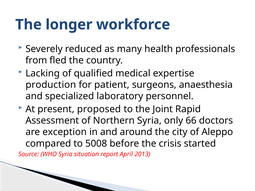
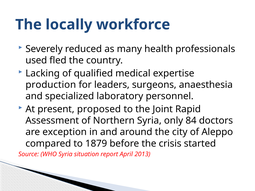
longer: longer -> locally (69, 25)
from: from -> used (36, 60)
patient: patient -> leaders (112, 85)
66: 66 -> 84 (191, 121)
5008: 5008 -> 1879 (96, 144)
